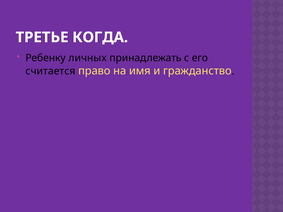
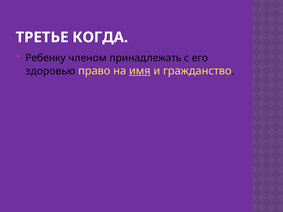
личных: личных -> членом (88, 58)
считается: считается -> здоровью (50, 71)
имя underline: none -> present (140, 71)
